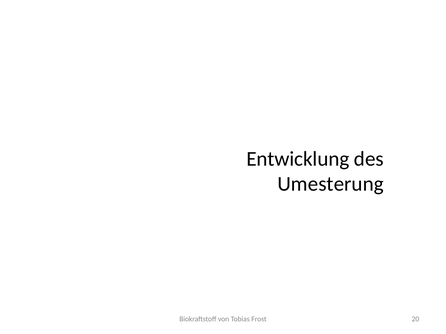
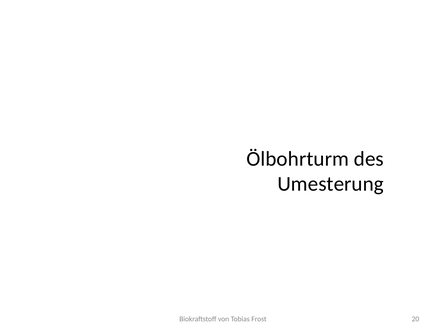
Entwicklung: Entwicklung -> Ölbohrturm (298, 159)
